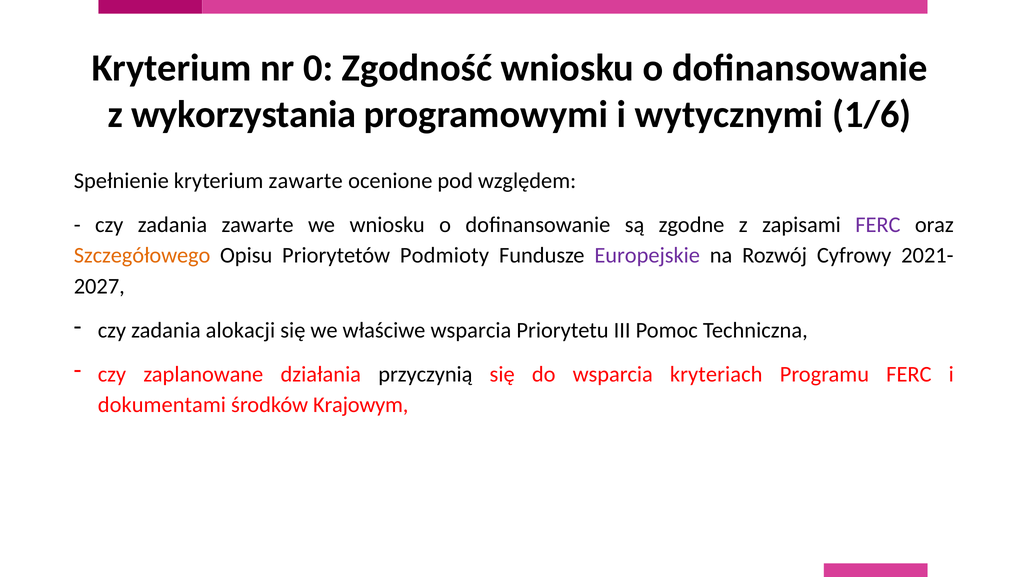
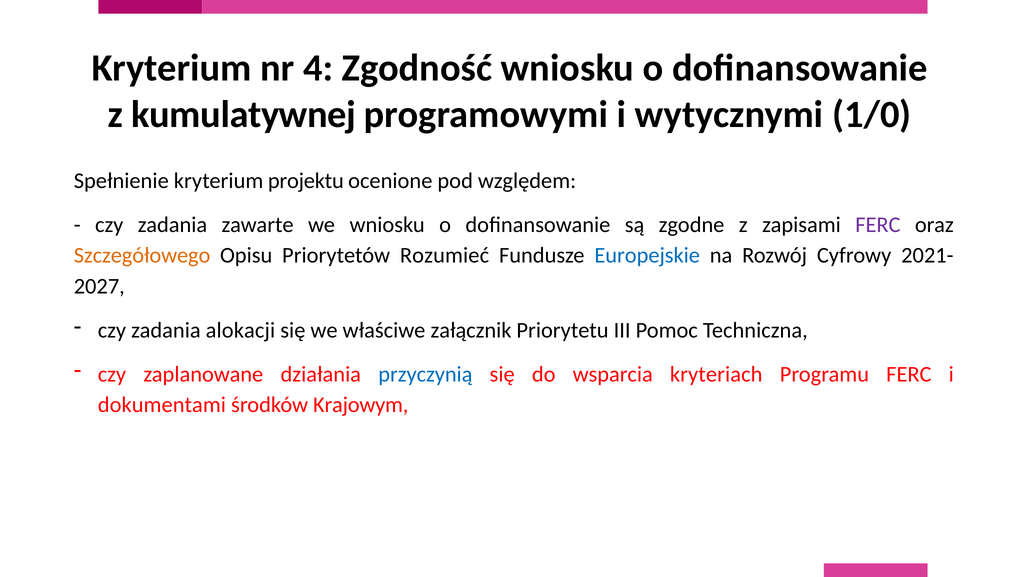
0: 0 -> 4 (318, 68)
wykorzystania: wykorzystania -> kumulatywnej (244, 114)
1/6: 1/6 -> 1/0 (872, 114)
kryterium zawarte: zawarte -> projektu (306, 181)
Podmioty: Podmioty -> Rozumieć (445, 256)
Europejskie colour: purple -> blue (647, 256)
właściwe wsparcia: wsparcia -> załącznik (471, 330)
przyczynią colour: black -> blue (425, 374)
